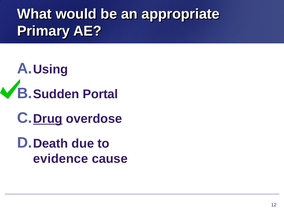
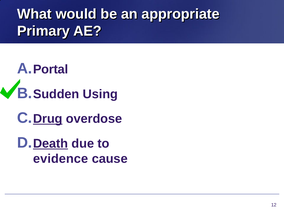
Using: Using -> Portal (51, 69)
Portal: Portal -> Using (100, 94)
Death underline: none -> present (51, 144)
